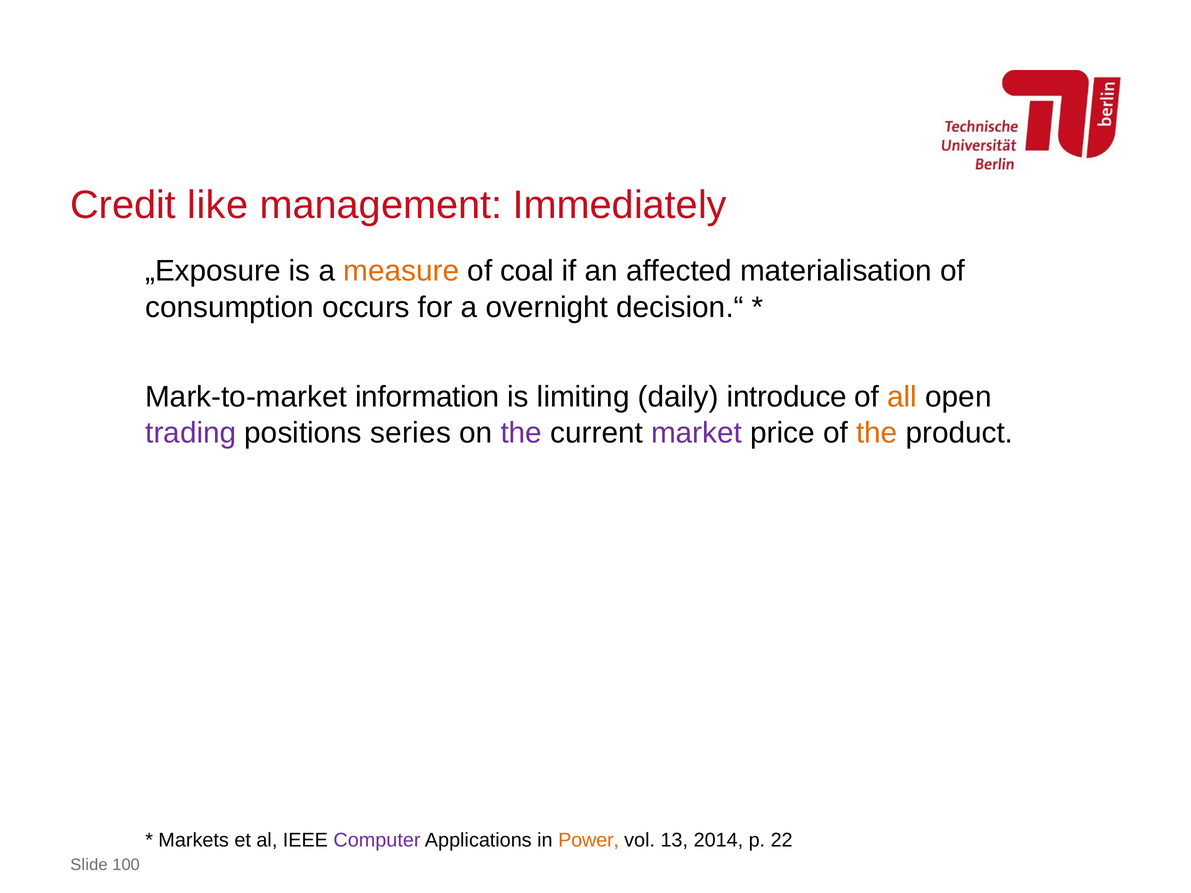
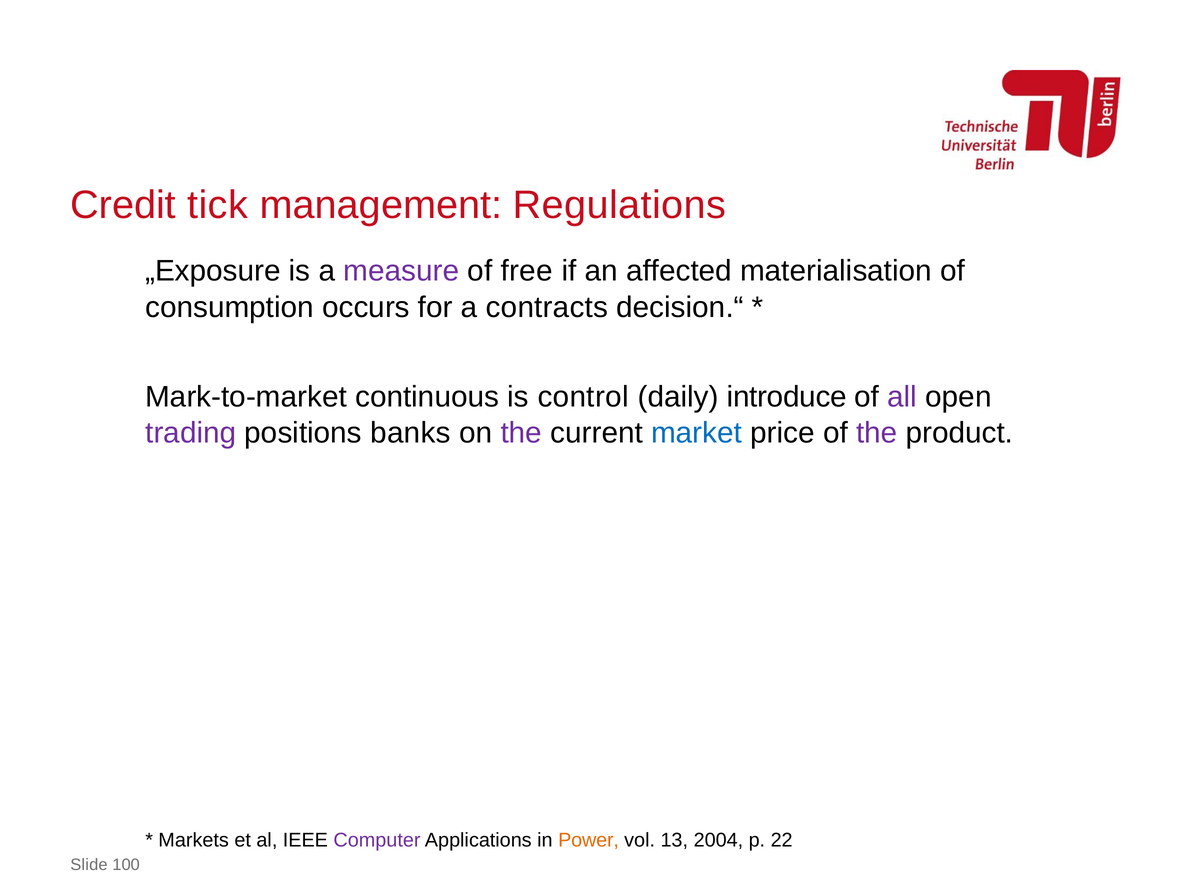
like: like -> tick (218, 205)
Immediately: Immediately -> Regulations (620, 205)
measure colour: orange -> purple (401, 271)
coal: coal -> free (527, 271)
overnight: overnight -> contracts (547, 308)
information: information -> continuous (427, 397)
limiting: limiting -> control (583, 397)
all colour: orange -> purple (902, 397)
series: series -> banks (411, 433)
market colour: purple -> blue (697, 433)
the colour: orange -> purple (877, 433)
2014: 2014 -> 2004 (718, 840)
